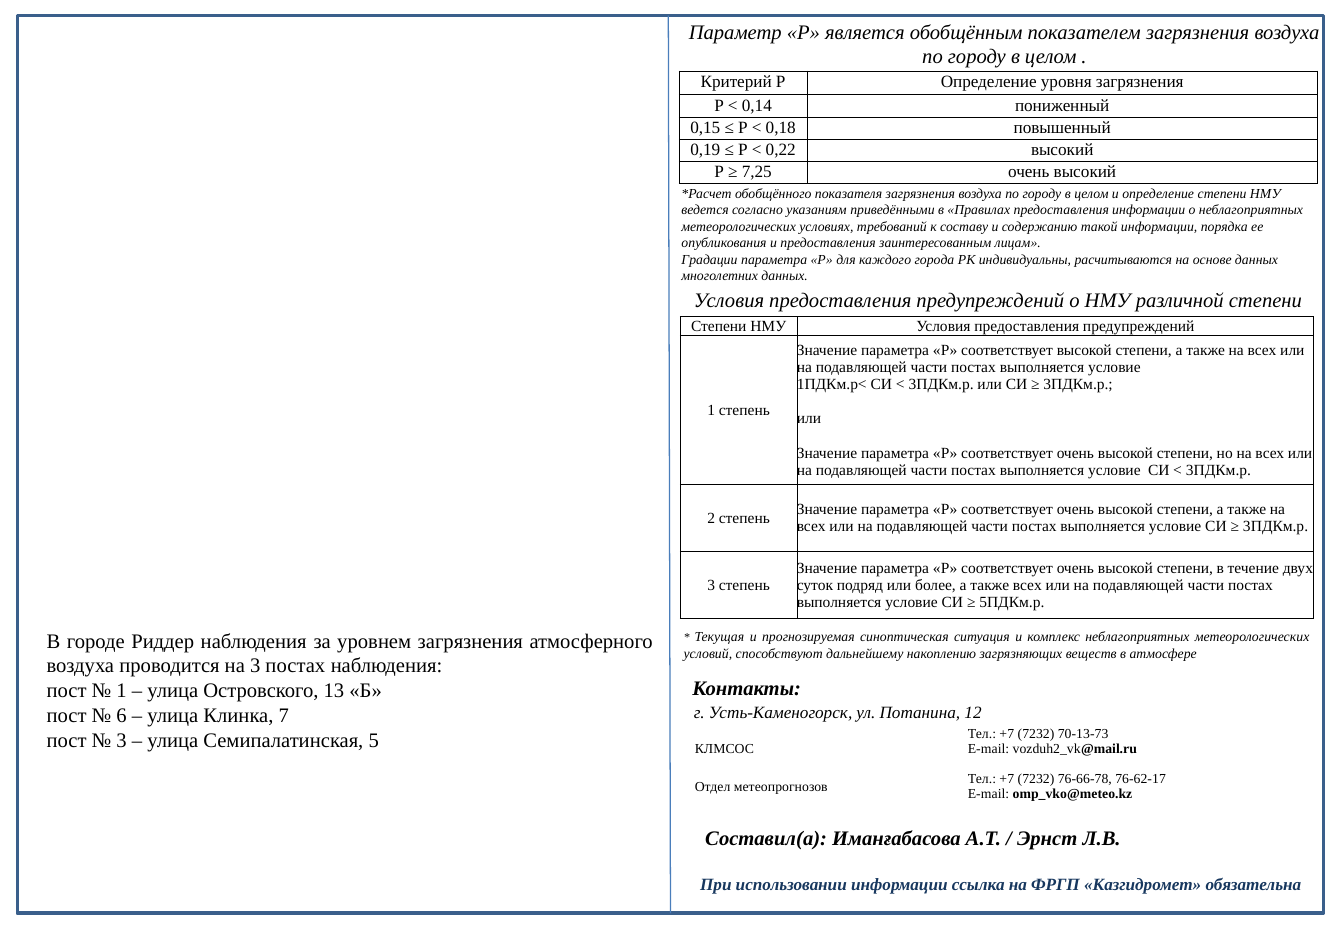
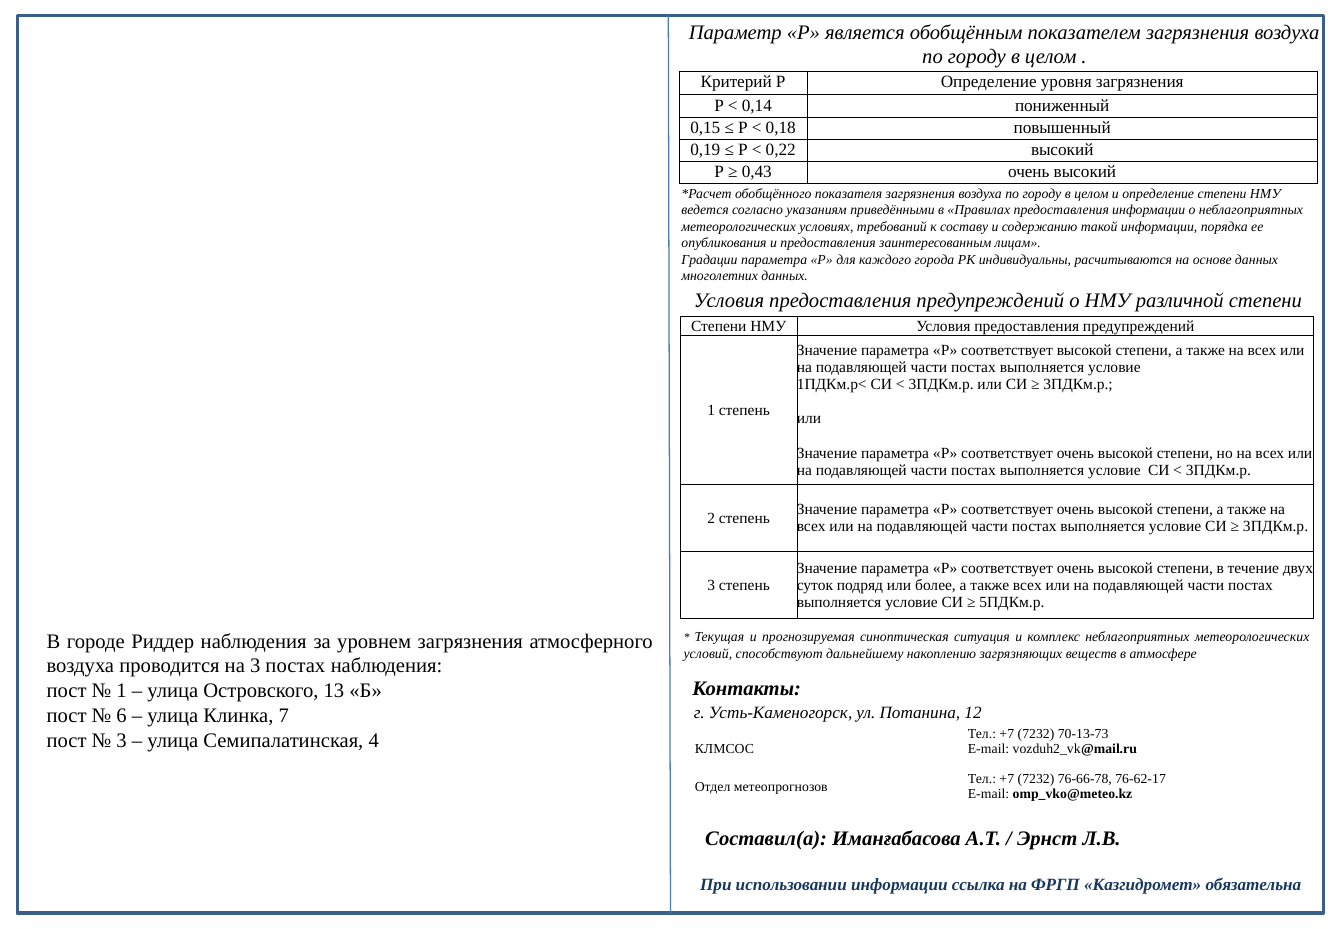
7,25: 7,25 -> 0,43 (757, 172)
5: 5 -> 4 (374, 740)
